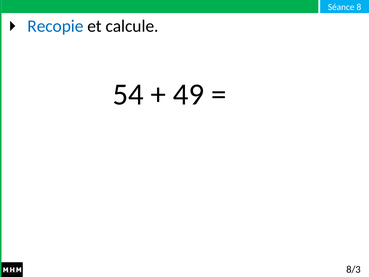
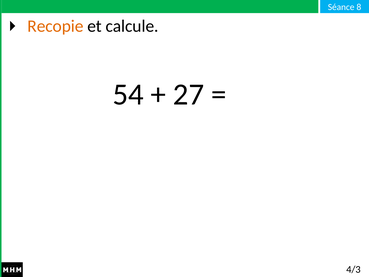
Recopie colour: blue -> orange (55, 26)
49: 49 -> 27 (189, 94)
8/3: 8/3 -> 4/3 (353, 269)
